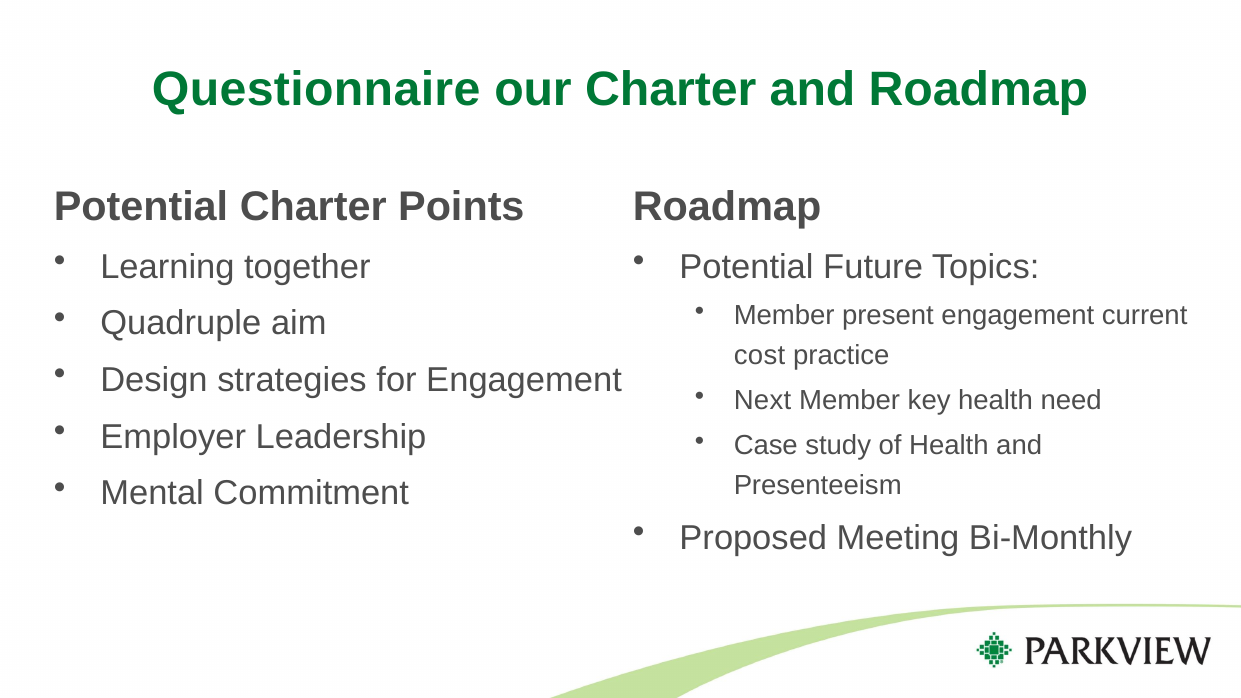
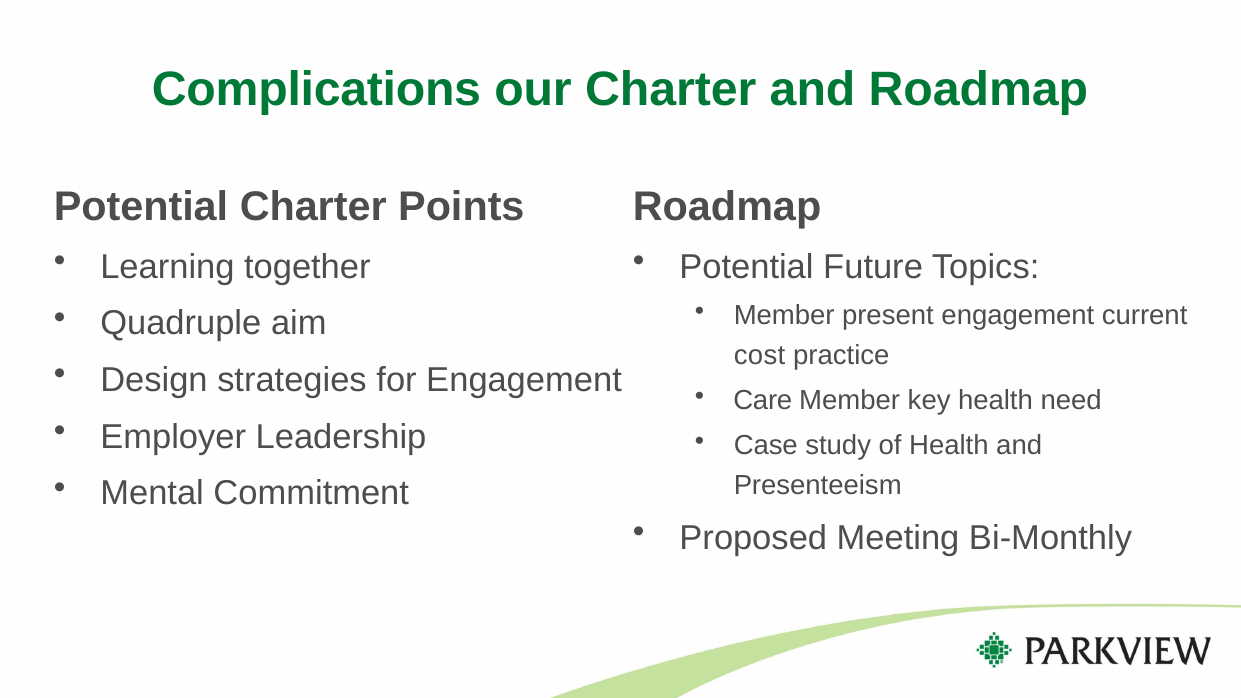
Questionnaire: Questionnaire -> Complications (316, 90)
Next: Next -> Care (763, 401)
